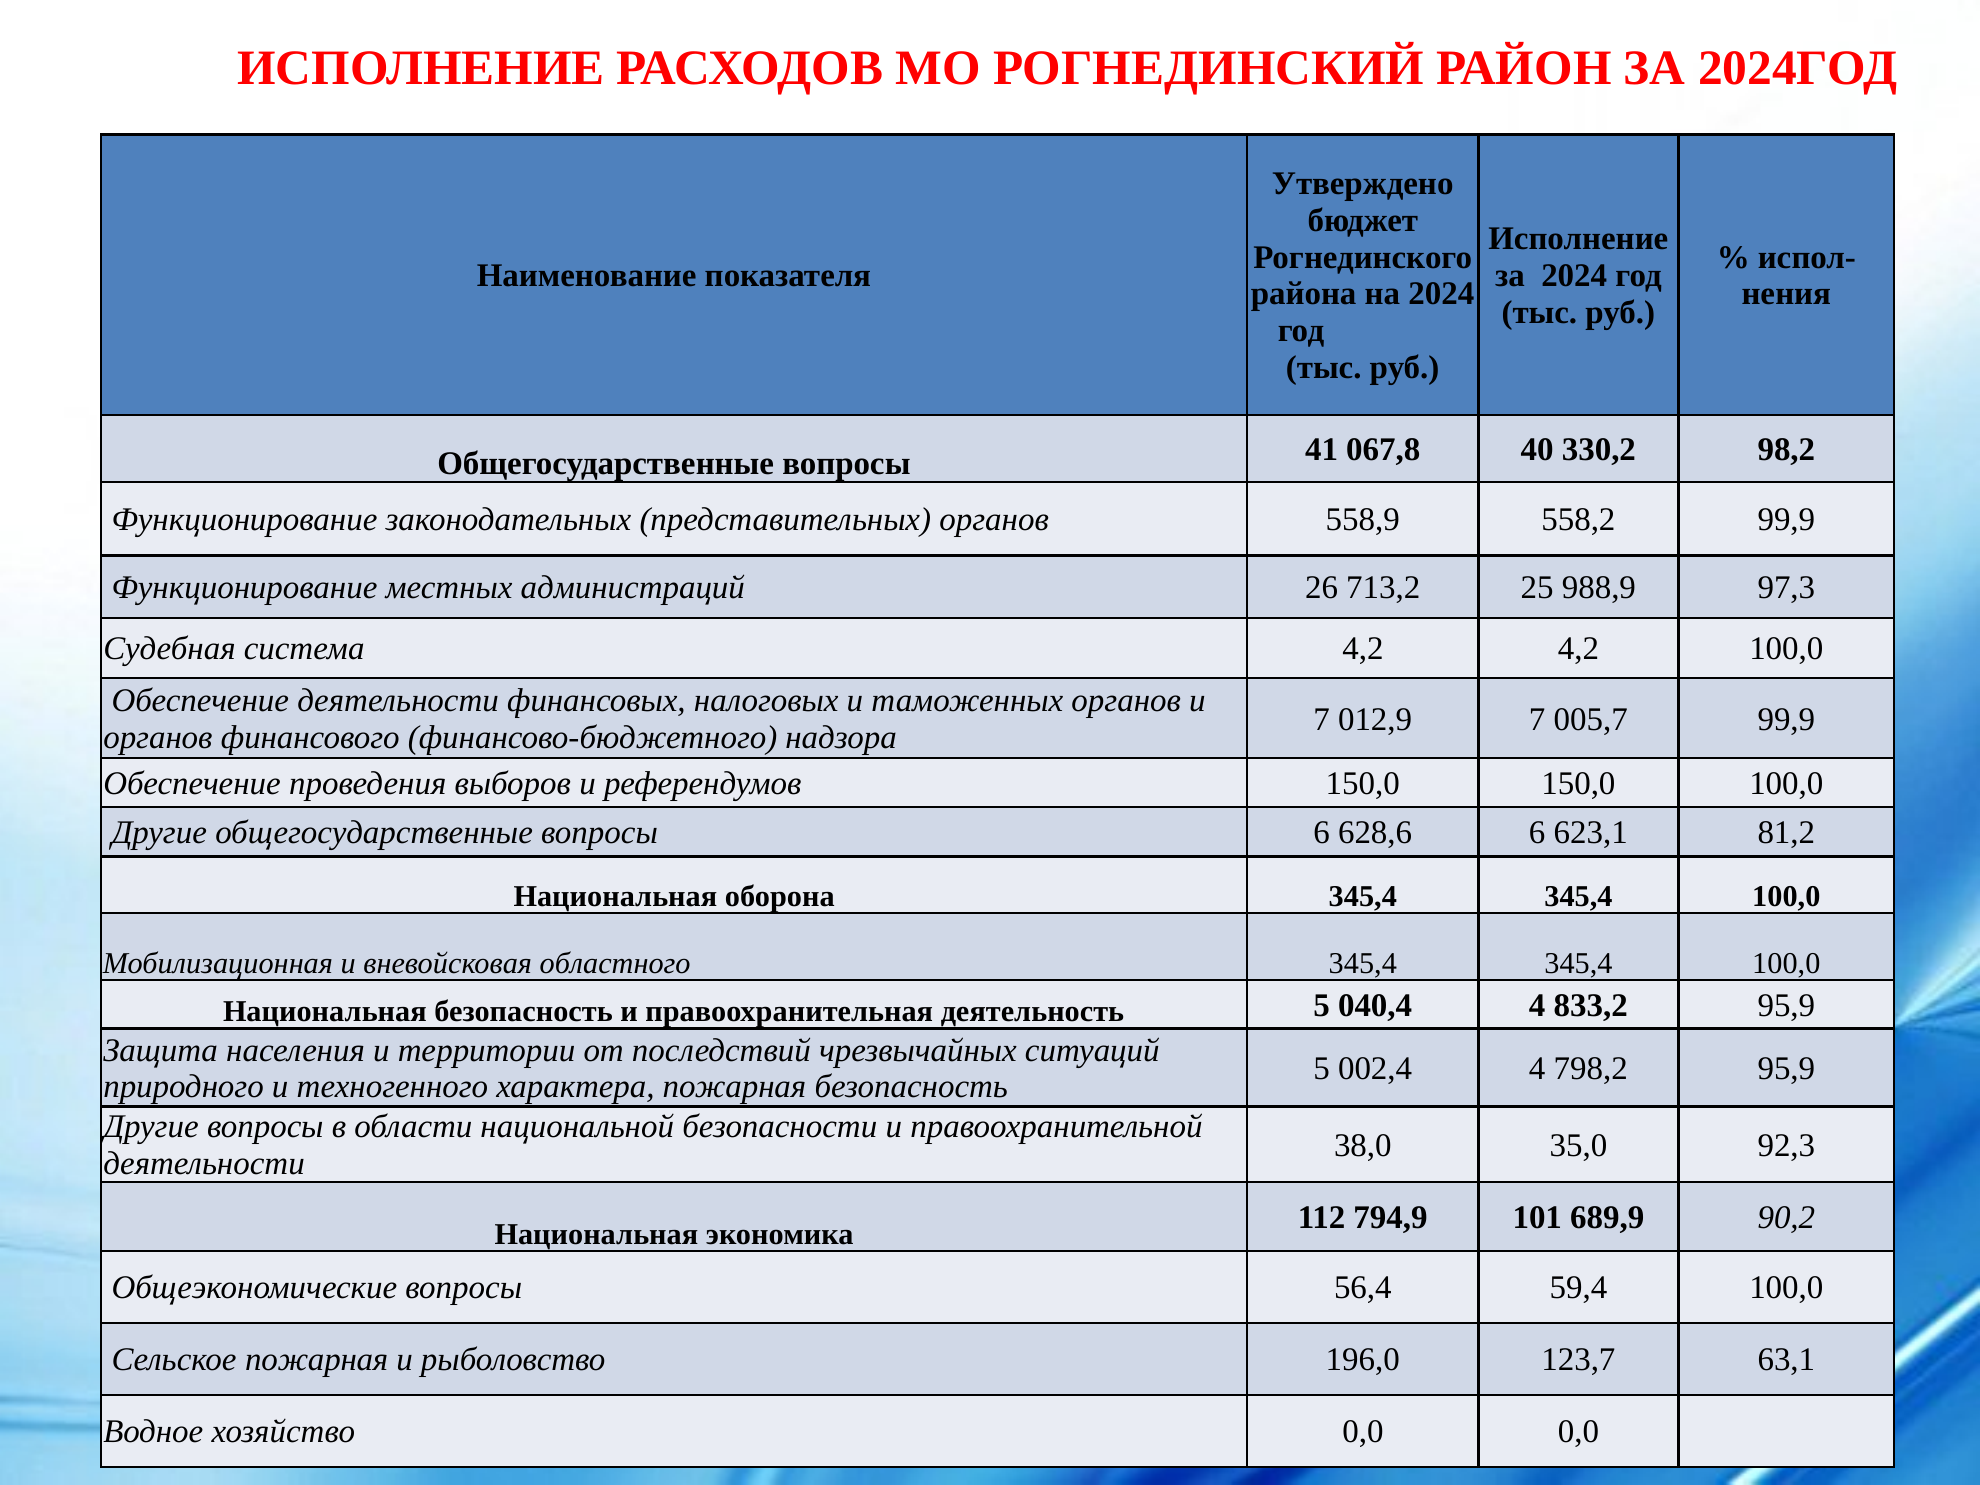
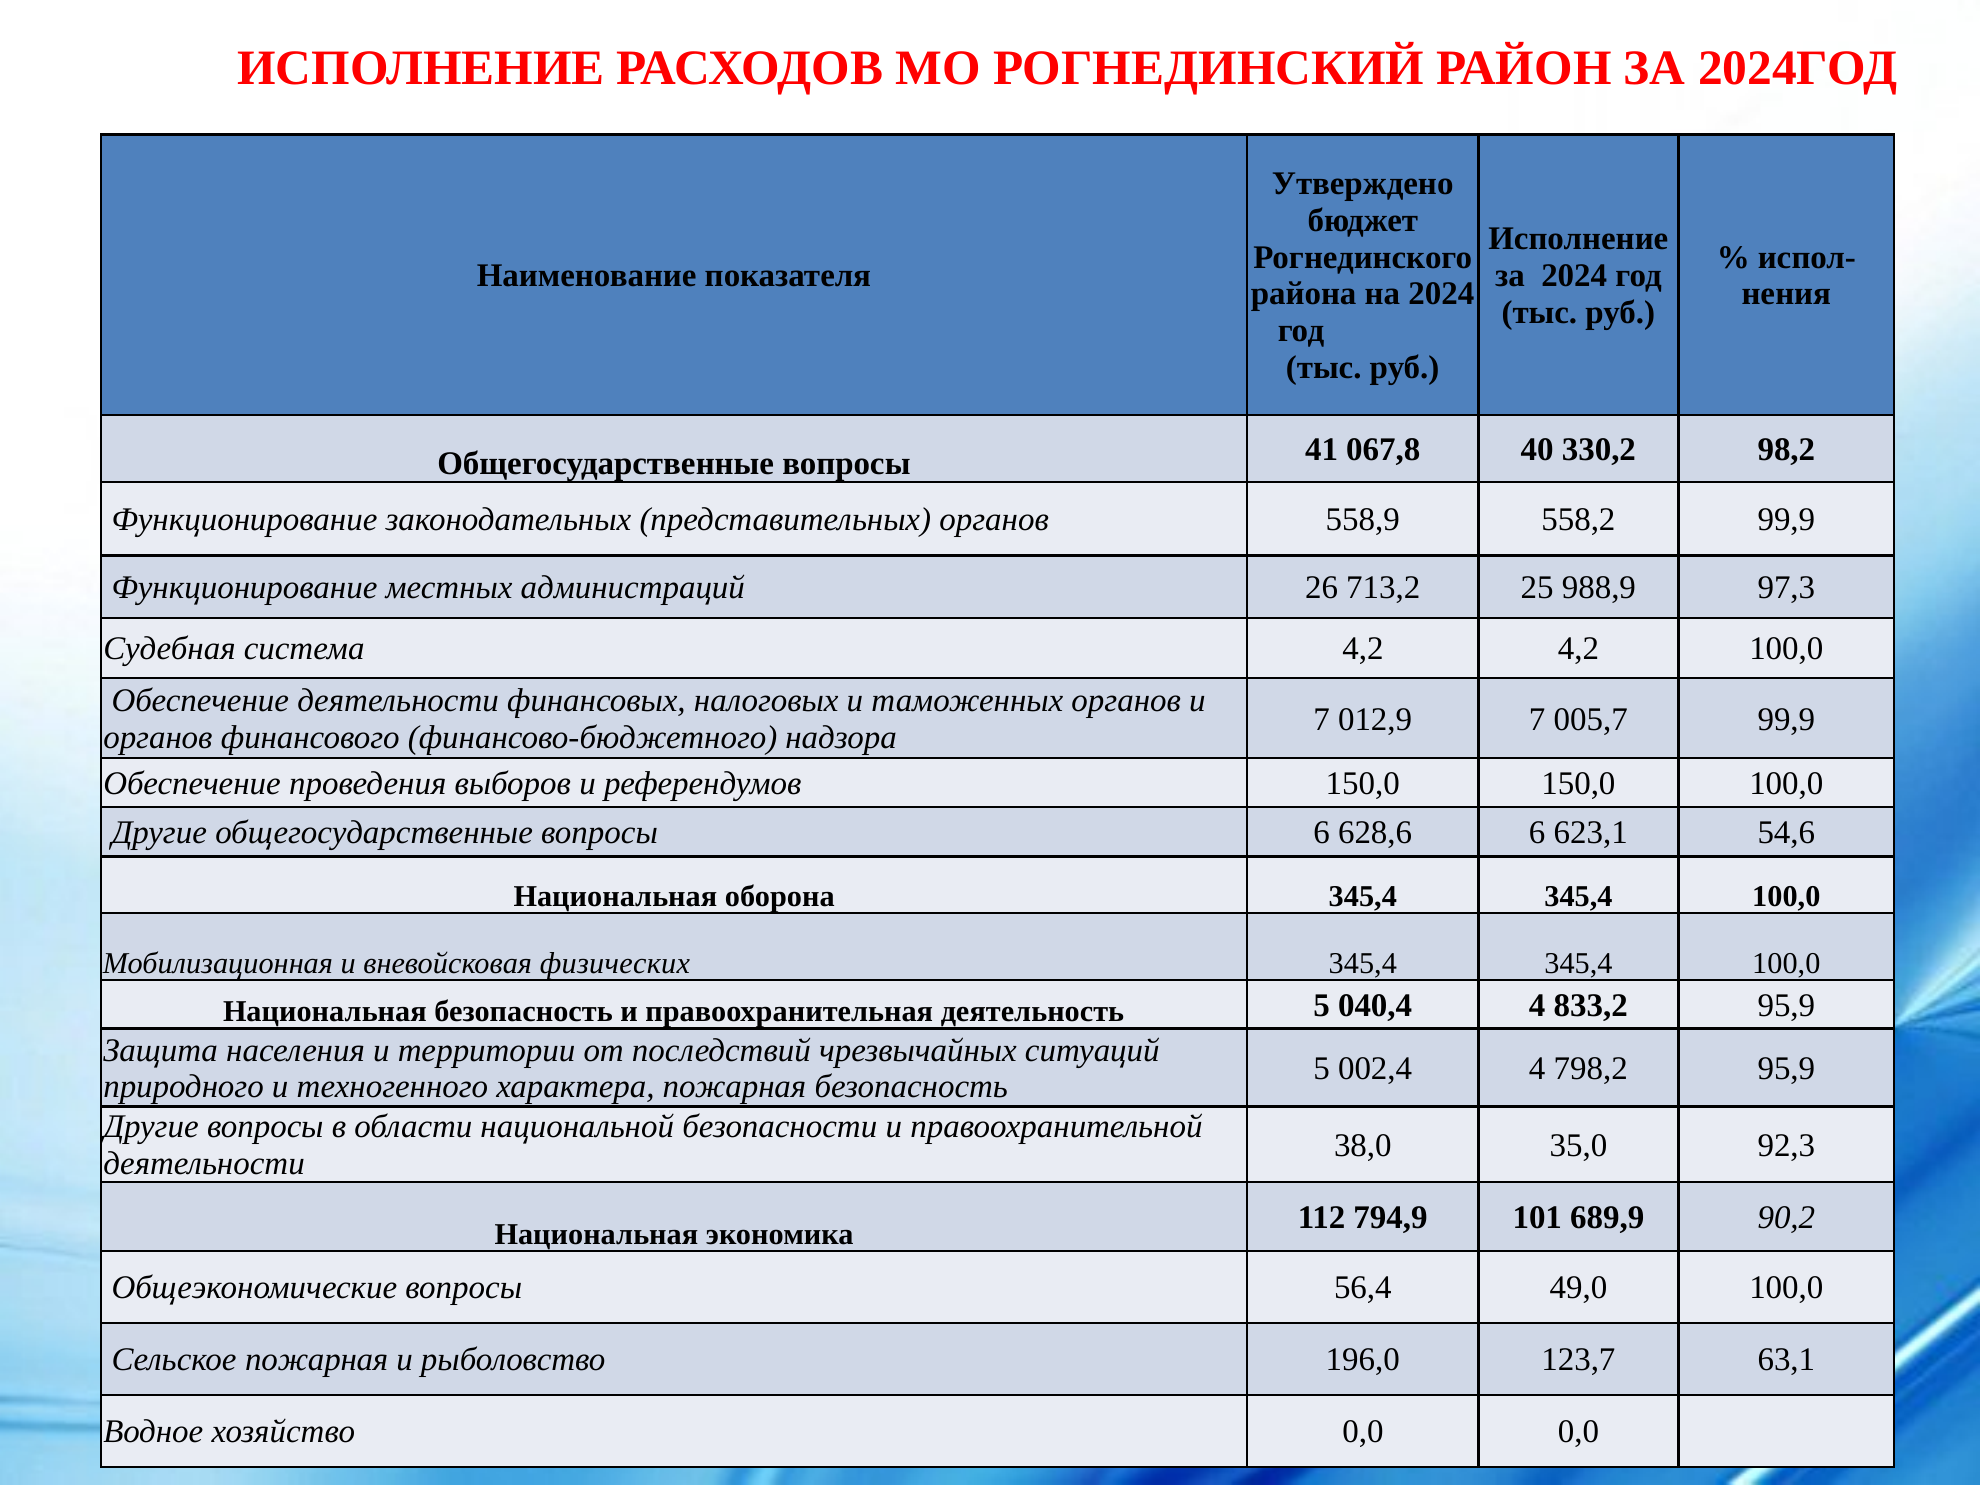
81,2: 81,2 -> 54,6 (1786, 833)
областного: областного -> физических (615, 963)
59,4: 59,4 -> 49,0 (1578, 1288)
